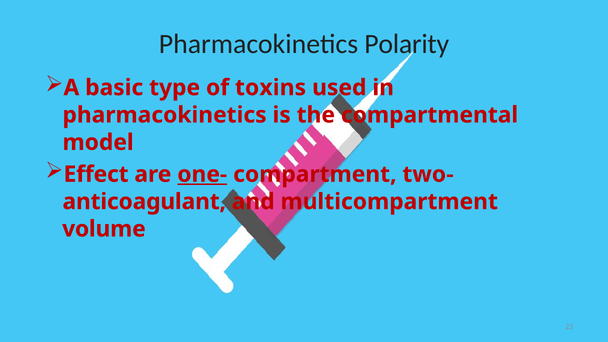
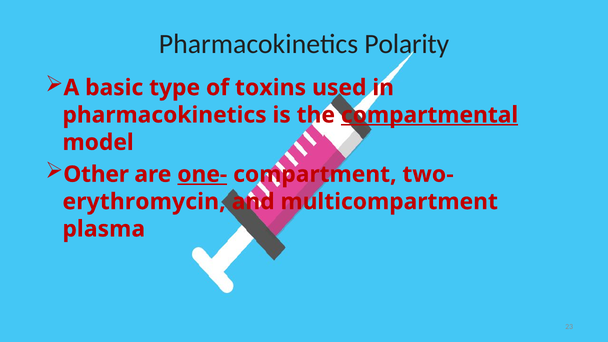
compartmental underline: none -> present (430, 115)
Effect: Effect -> Other (96, 174)
anticoagulant: anticoagulant -> erythromycin (144, 202)
volume: volume -> plasma (104, 229)
